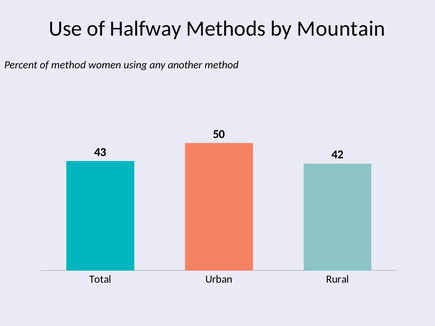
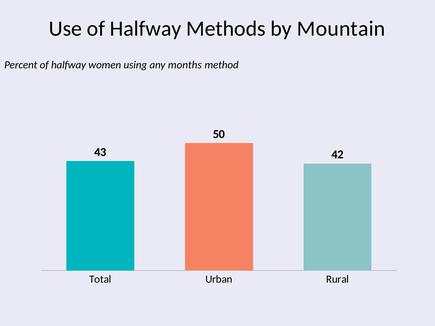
Percent of method: method -> halfway (69, 65)
another: another -> months (185, 65)
